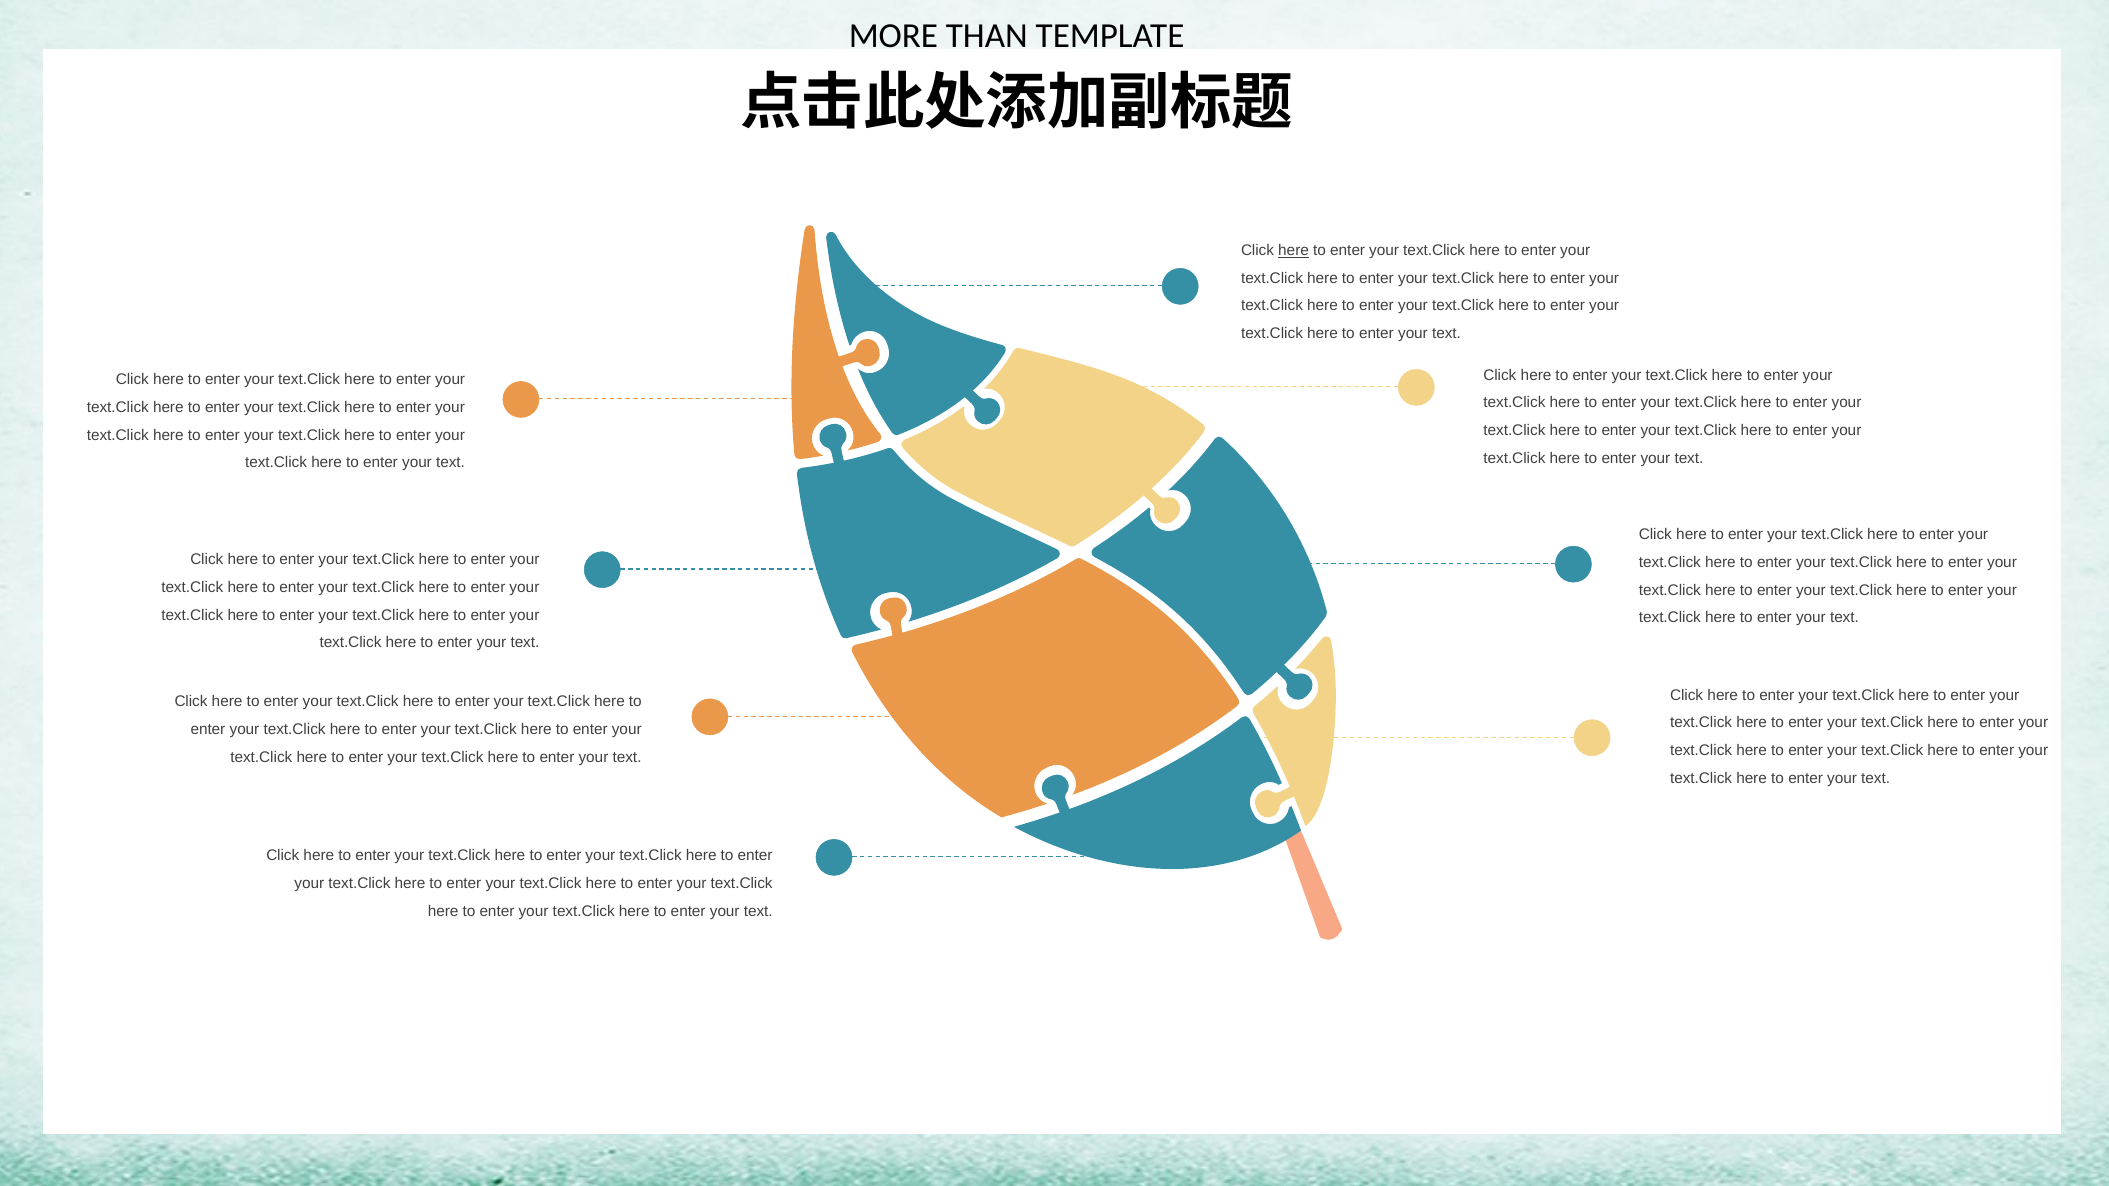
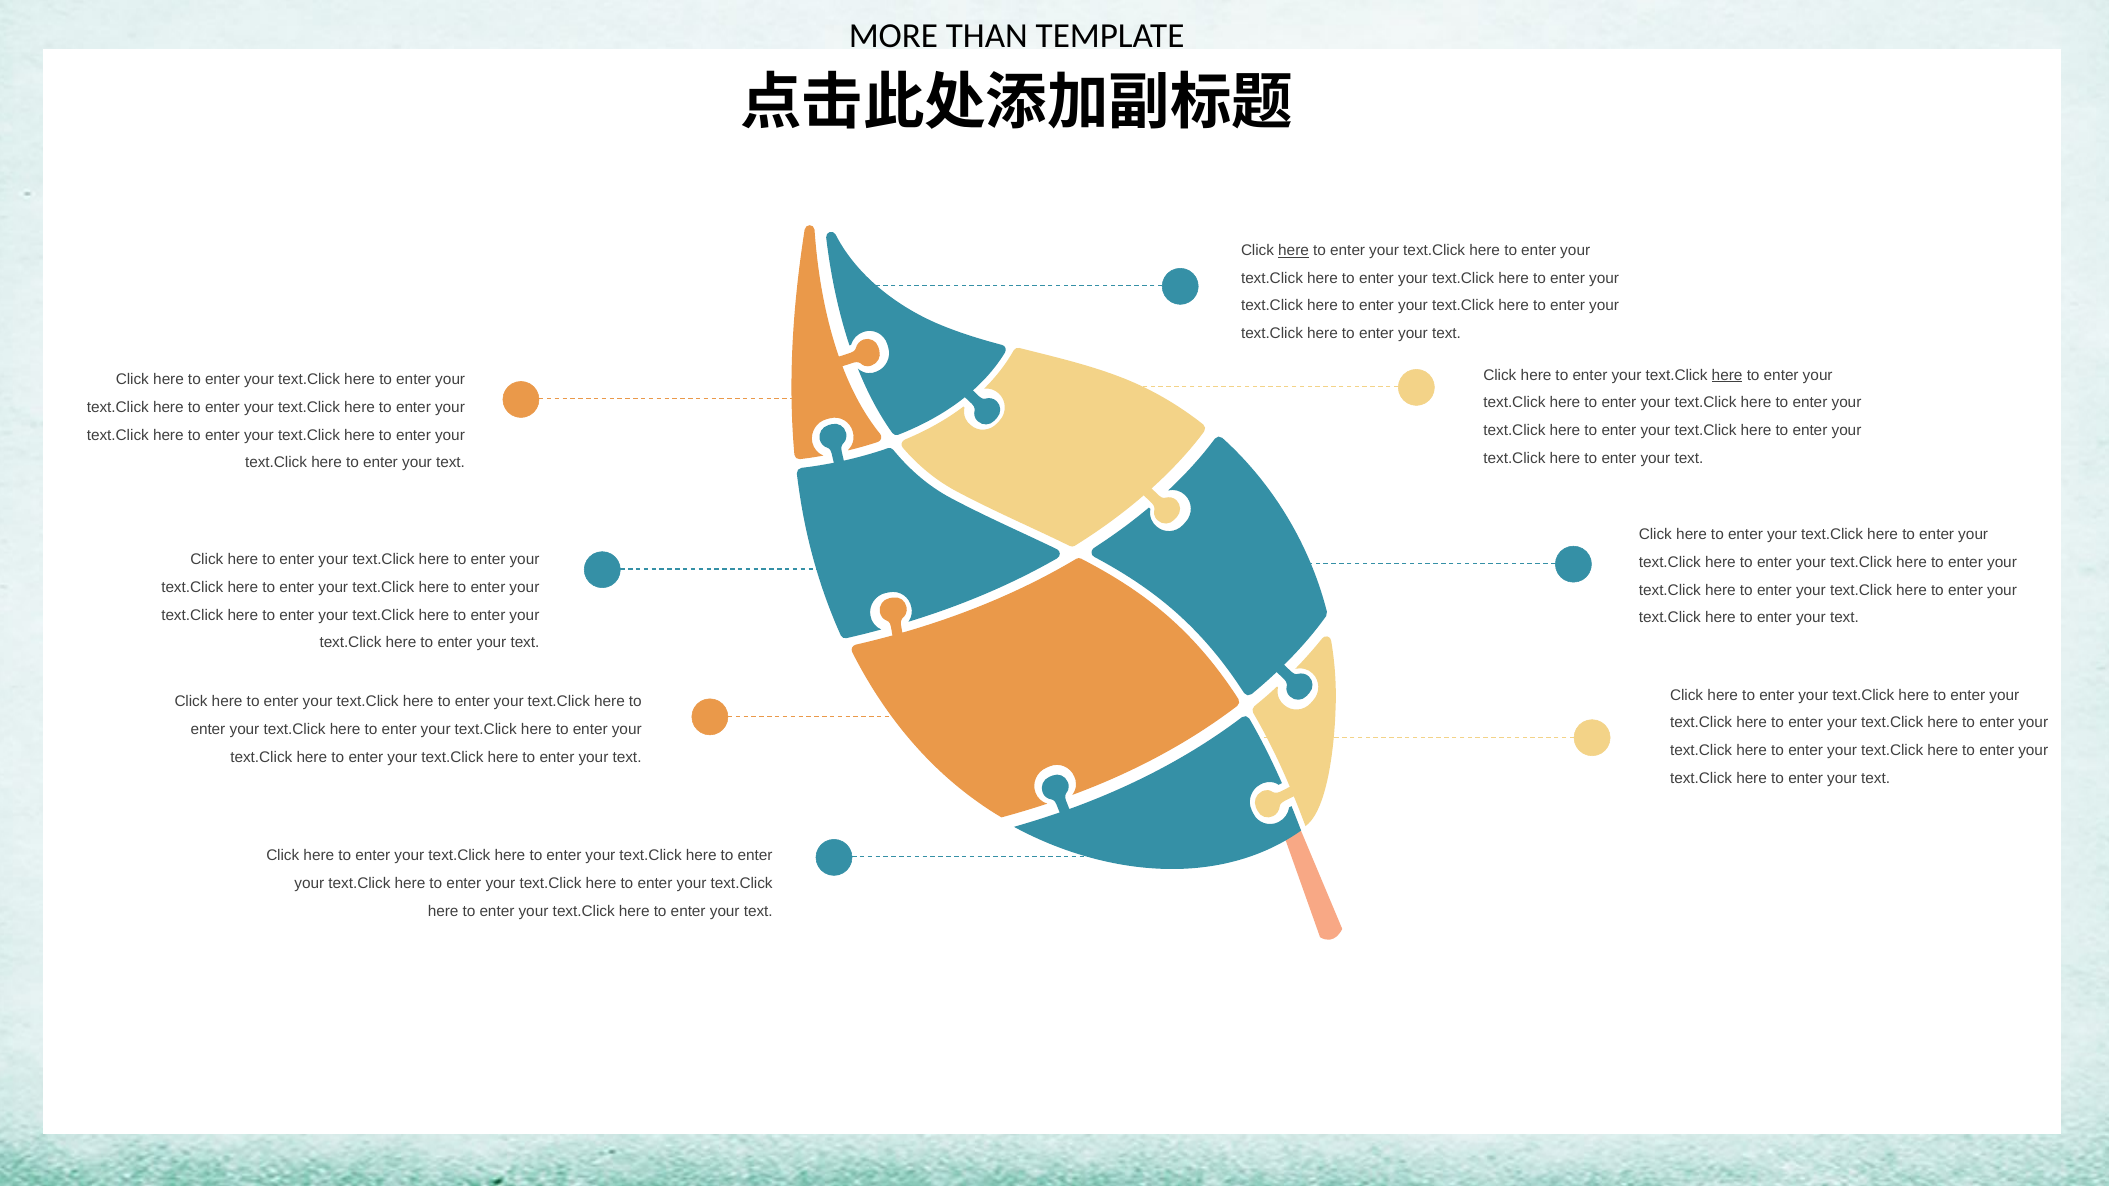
here underline: none -> present (1727, 375)
